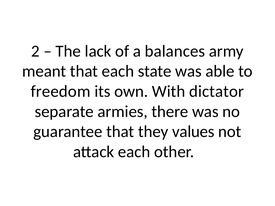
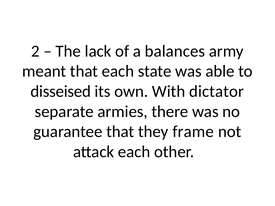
freedom: freedom -> disseised (61, 91)
values: values -> frame (193, 132)
